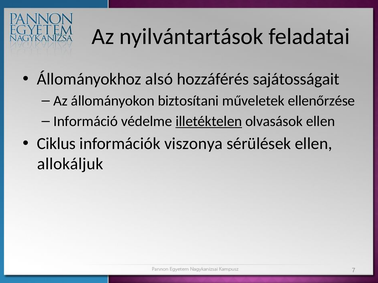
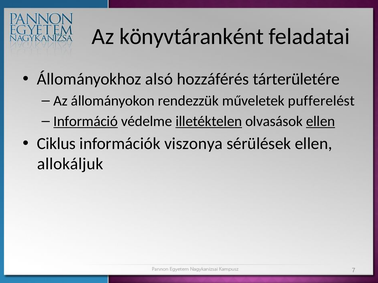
nyilvántartások: nyilvántartások -> könyvtáranként (191, 37)
sajátosságait: sajátosságait -> tárterületére (296, 79)
biztosítani: biztosítani -> rendezzük (188, 101)
ellenőrzése: ellenőrzése -> pufferelést (321, 101)
Információ underline: none -> present (86, 122)
ellen underline: none -> present (321, 122)
